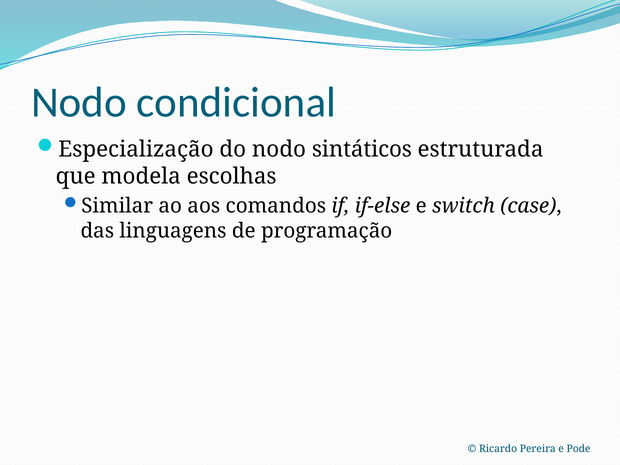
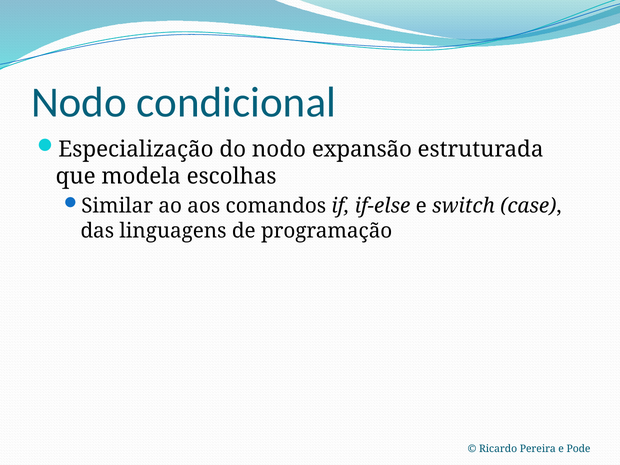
sintáticos: sintáticos -> expansão (362, 149)
